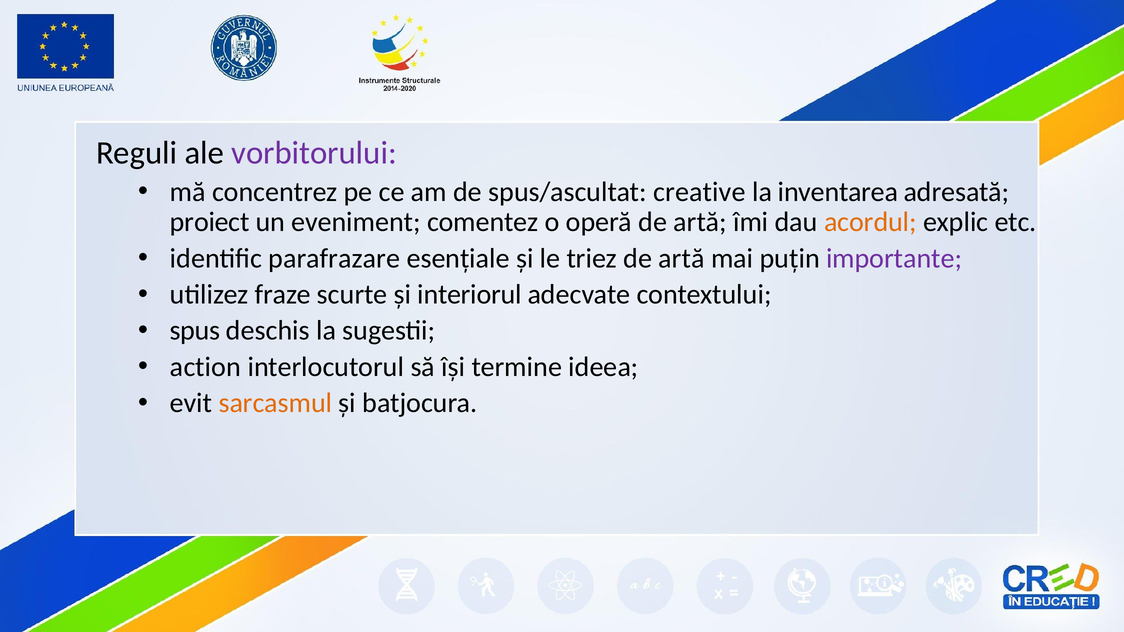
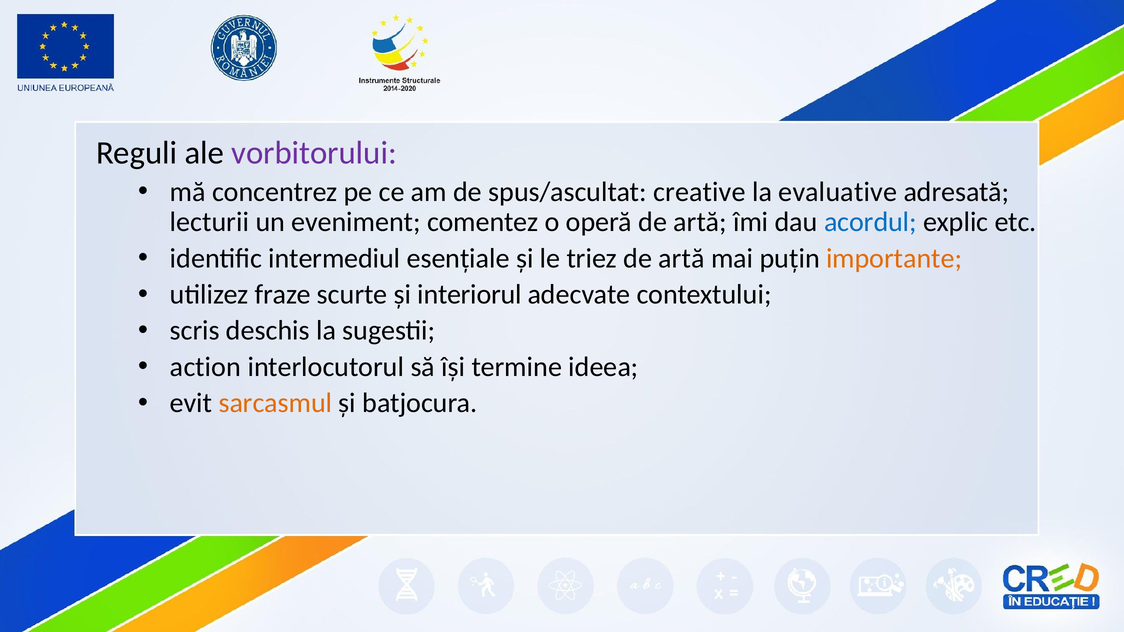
inventarea: inventarea -> evaluative (838, 192)
proiect: proiect -> lecturii (210, 222)
acordul colour: orange -> blue (870, 222)
parafrazare: parafrazare -> intermediul (334, 258)
importante colour: purple -> orange (894, 258)
spus: spus -> scris (195, 331)
